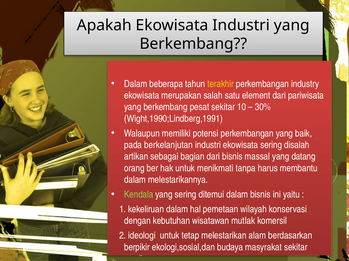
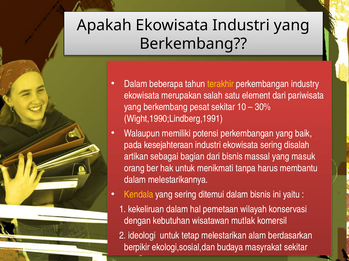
berkelanjutan: berkelanjutan -> kesejahteraan (169, 145)
datang: datang -> masuk (303, 157)
Kendala colour: light green -> yellow (139, 195)
